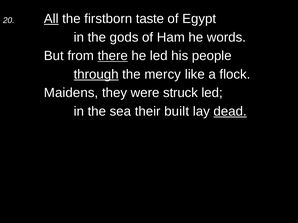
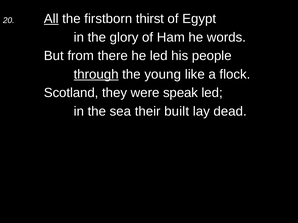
taste: taste -> thirst (150, 19)
gods: gods -> glory (124, 37)
there underline: present -> none (113, 56)
mercy: mercy -> young (163, 74)
Maidens: Maidens -> Scotland (71, 93)
struck: struck -> speak (180, 93)
dead underline: present -> none (230, 112)
